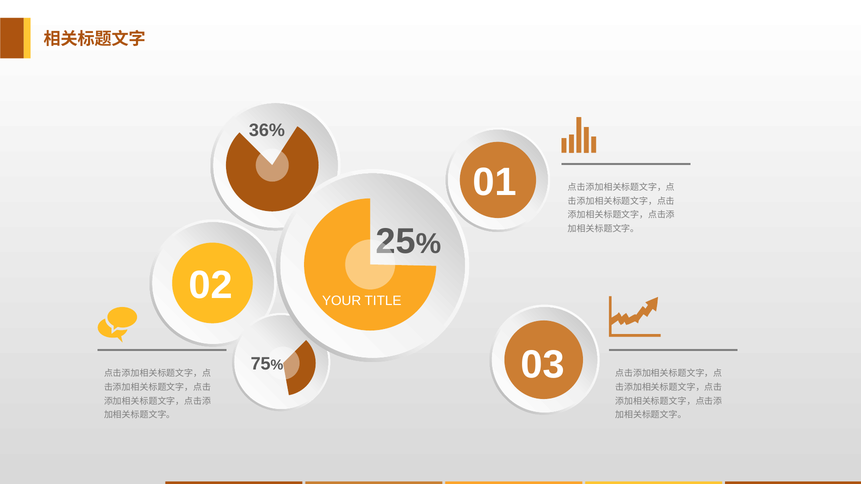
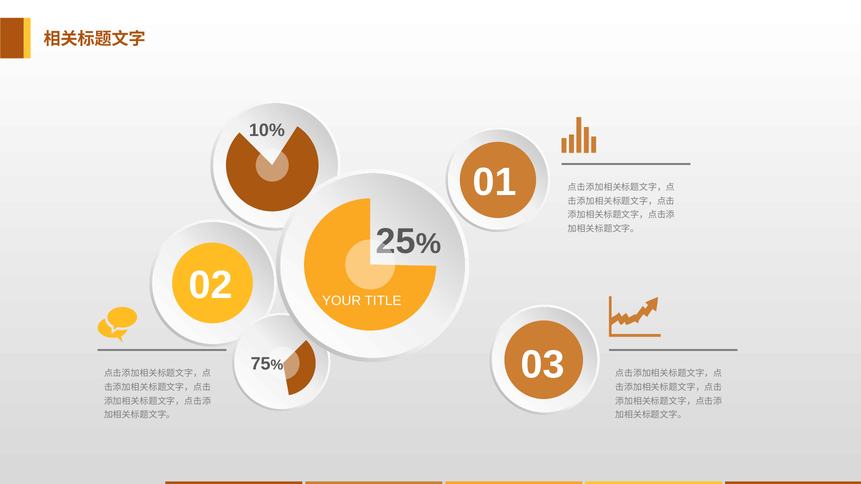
36%: 36% -> 10% (267, 130)
